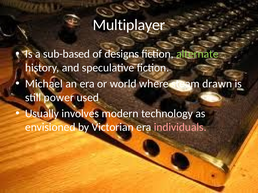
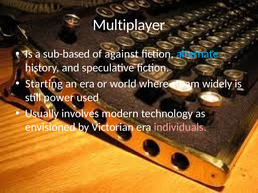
designs: designs -> against (122, 54)
alternate colour: light green -> light blue (197, 54)
Michael: Michael -> Starting (44, 84)
drawn: drawn -> widely (217, 84)
